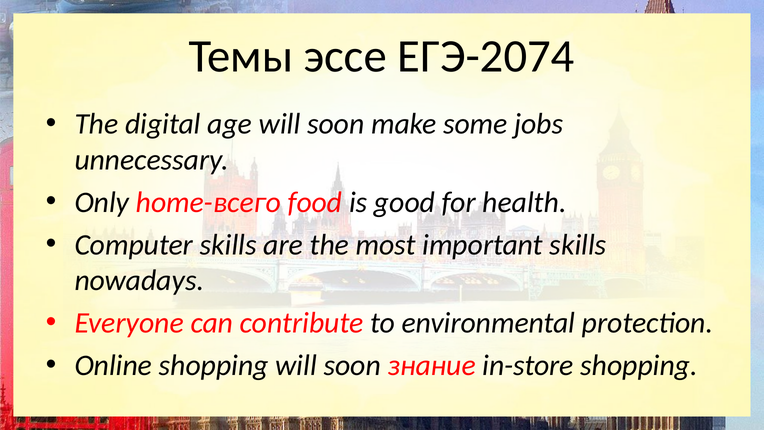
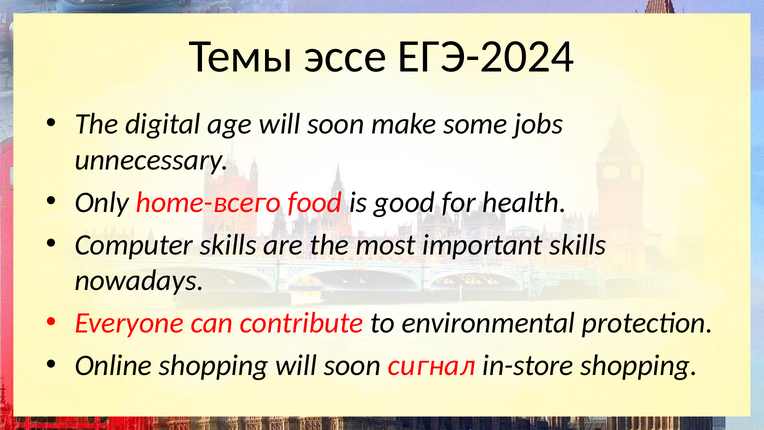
ЕГЭ-2074: ЕГЭ-2074 -> ЕГЭ-2024 (486, 56)
знание: знание -> сигнал (432, 365)
